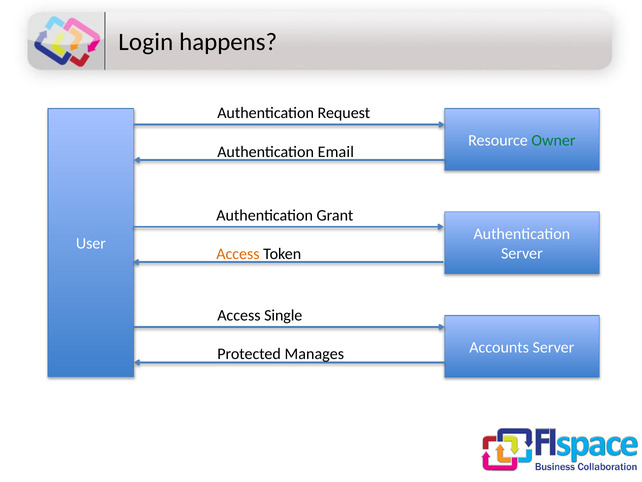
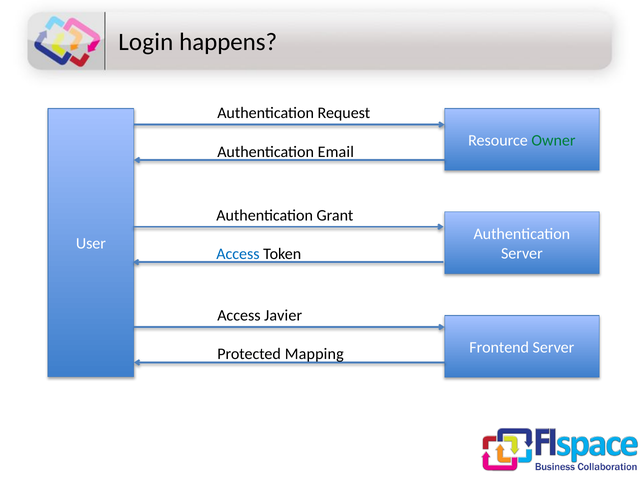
Access colour: orange -> blue (238, 254)
Single: Single -> Javier (283, 315)
Accounts: Accounts -> Frontend (499, 347)
Manages: Manages -> Mapping (314, 354)
